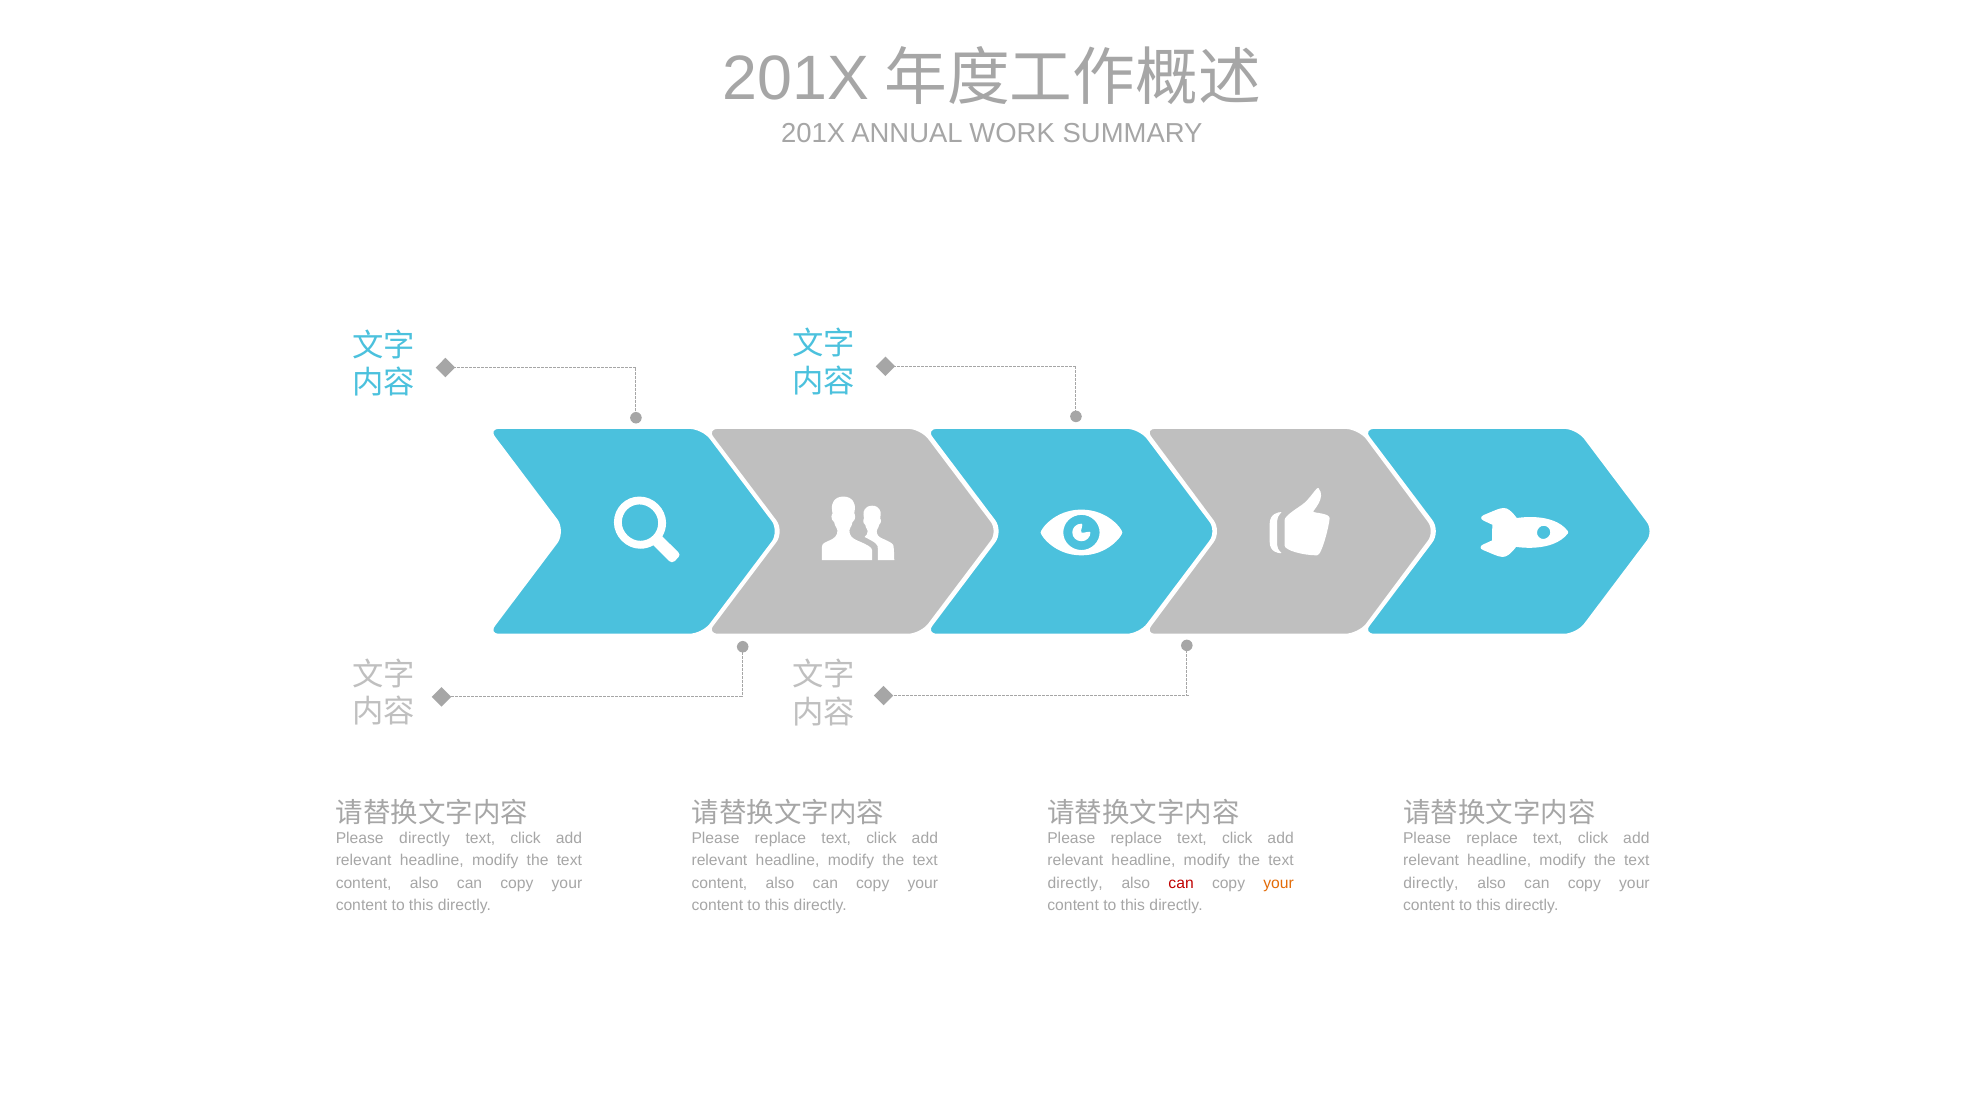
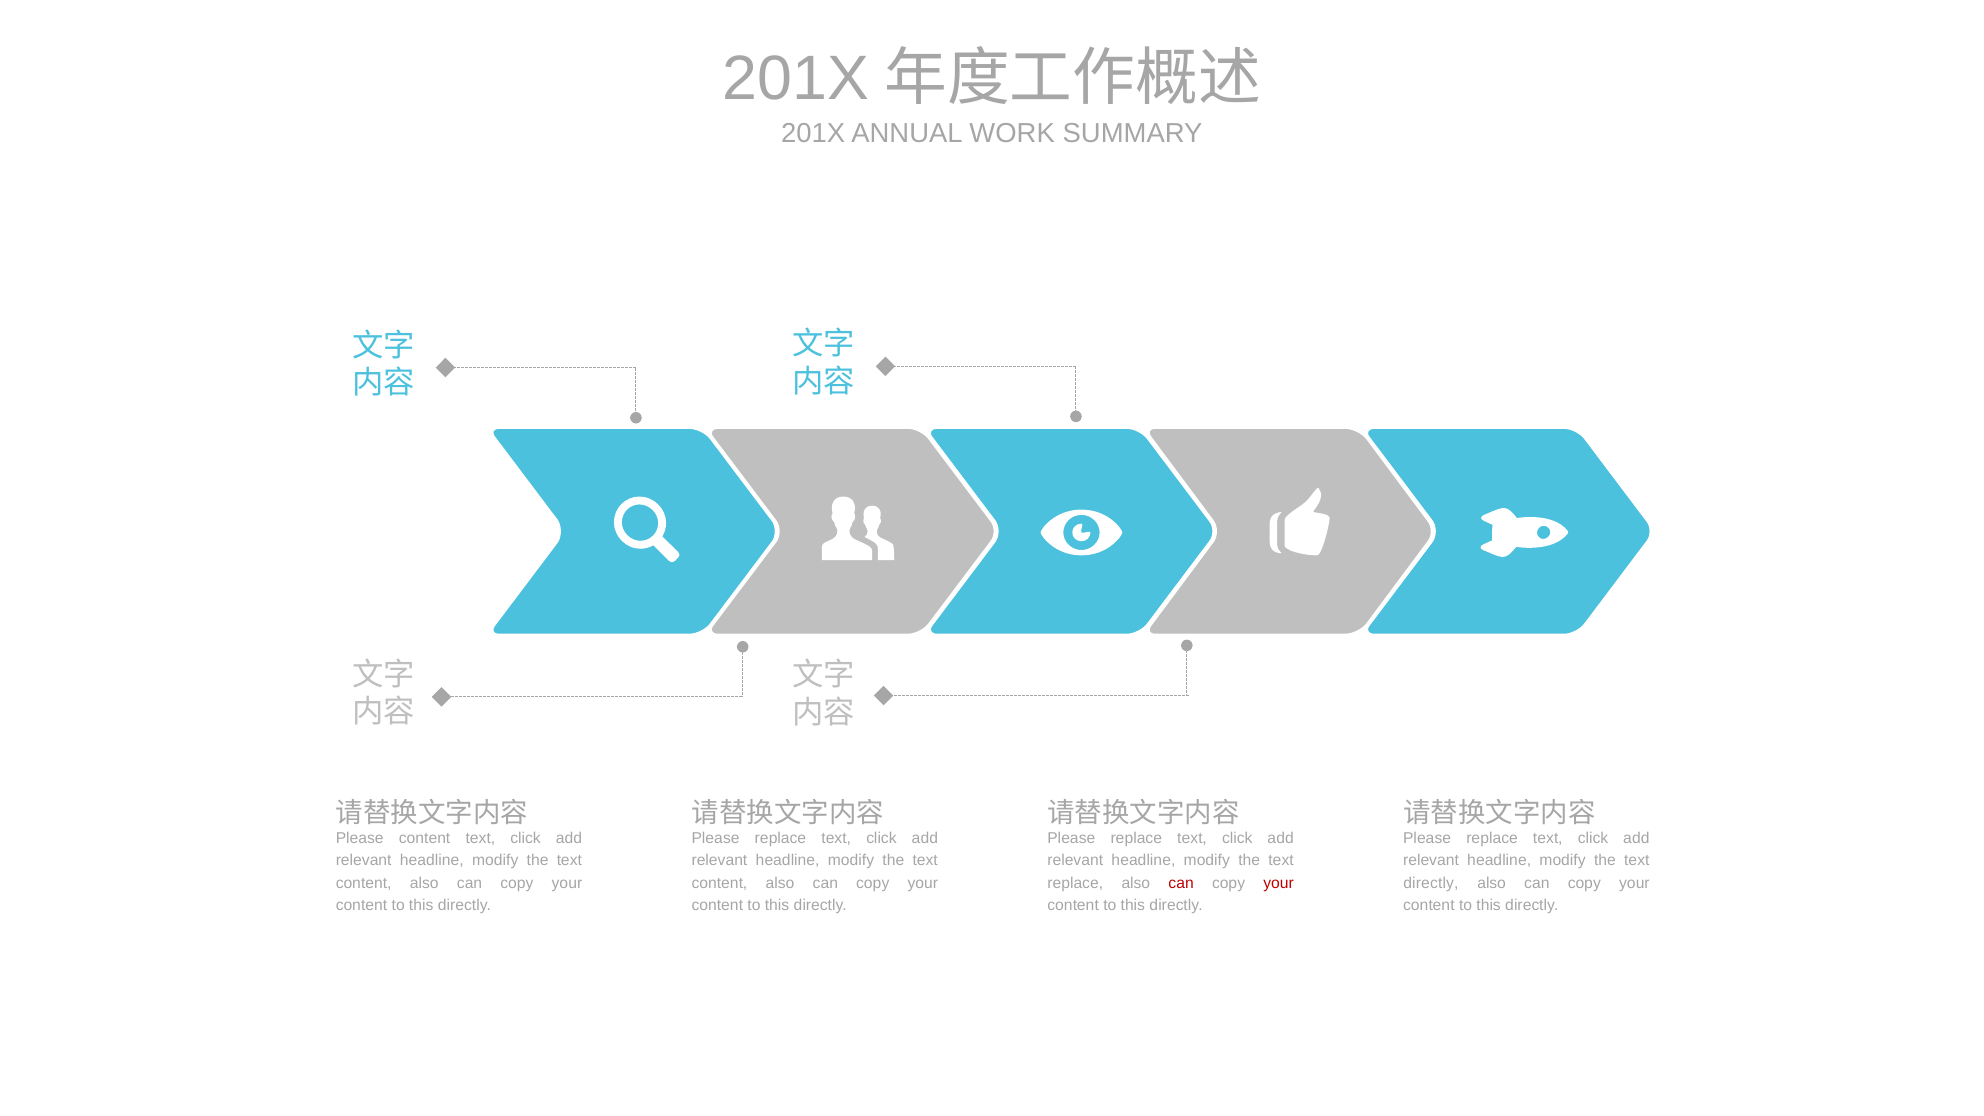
Please directly: directly -> content (425, 838)
directly: directly -> replace (1075, 883)
your colour: orange -> red (1279, 883)
